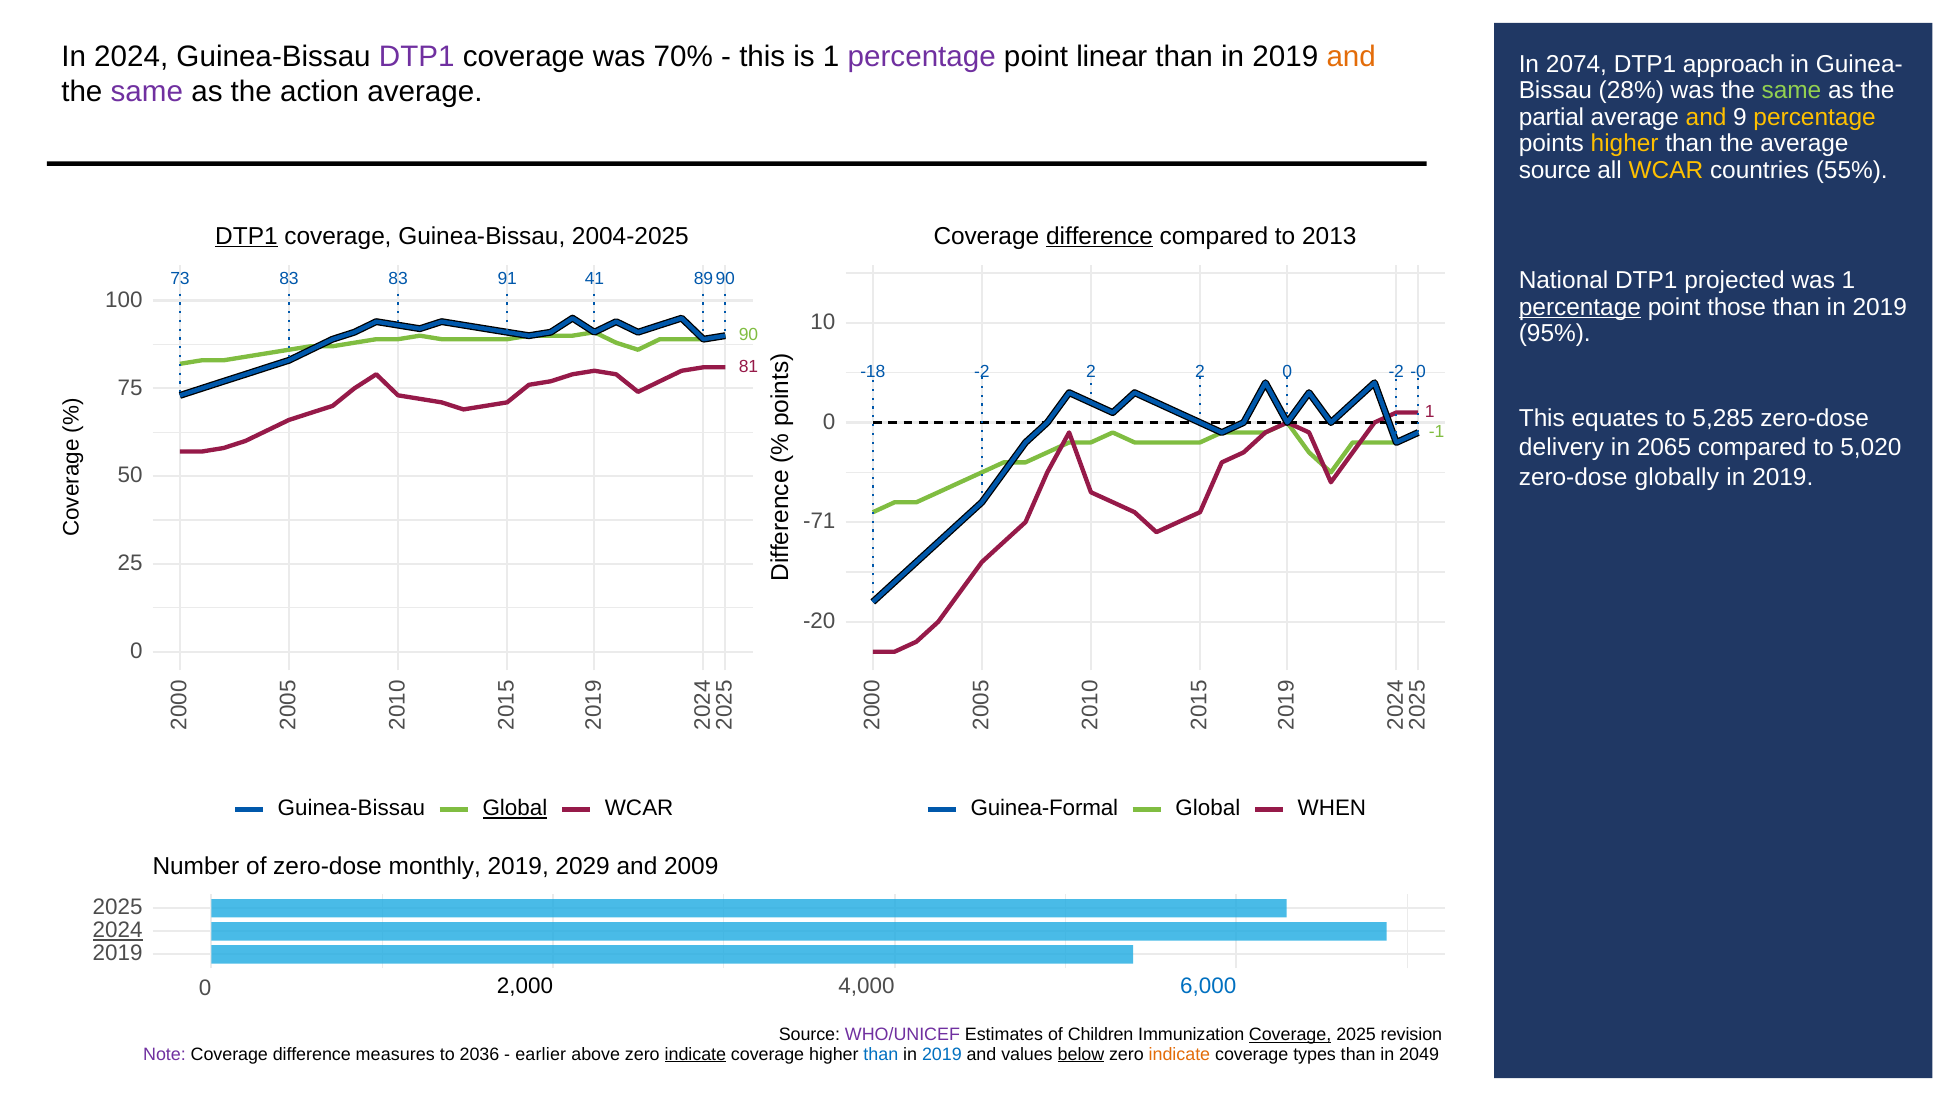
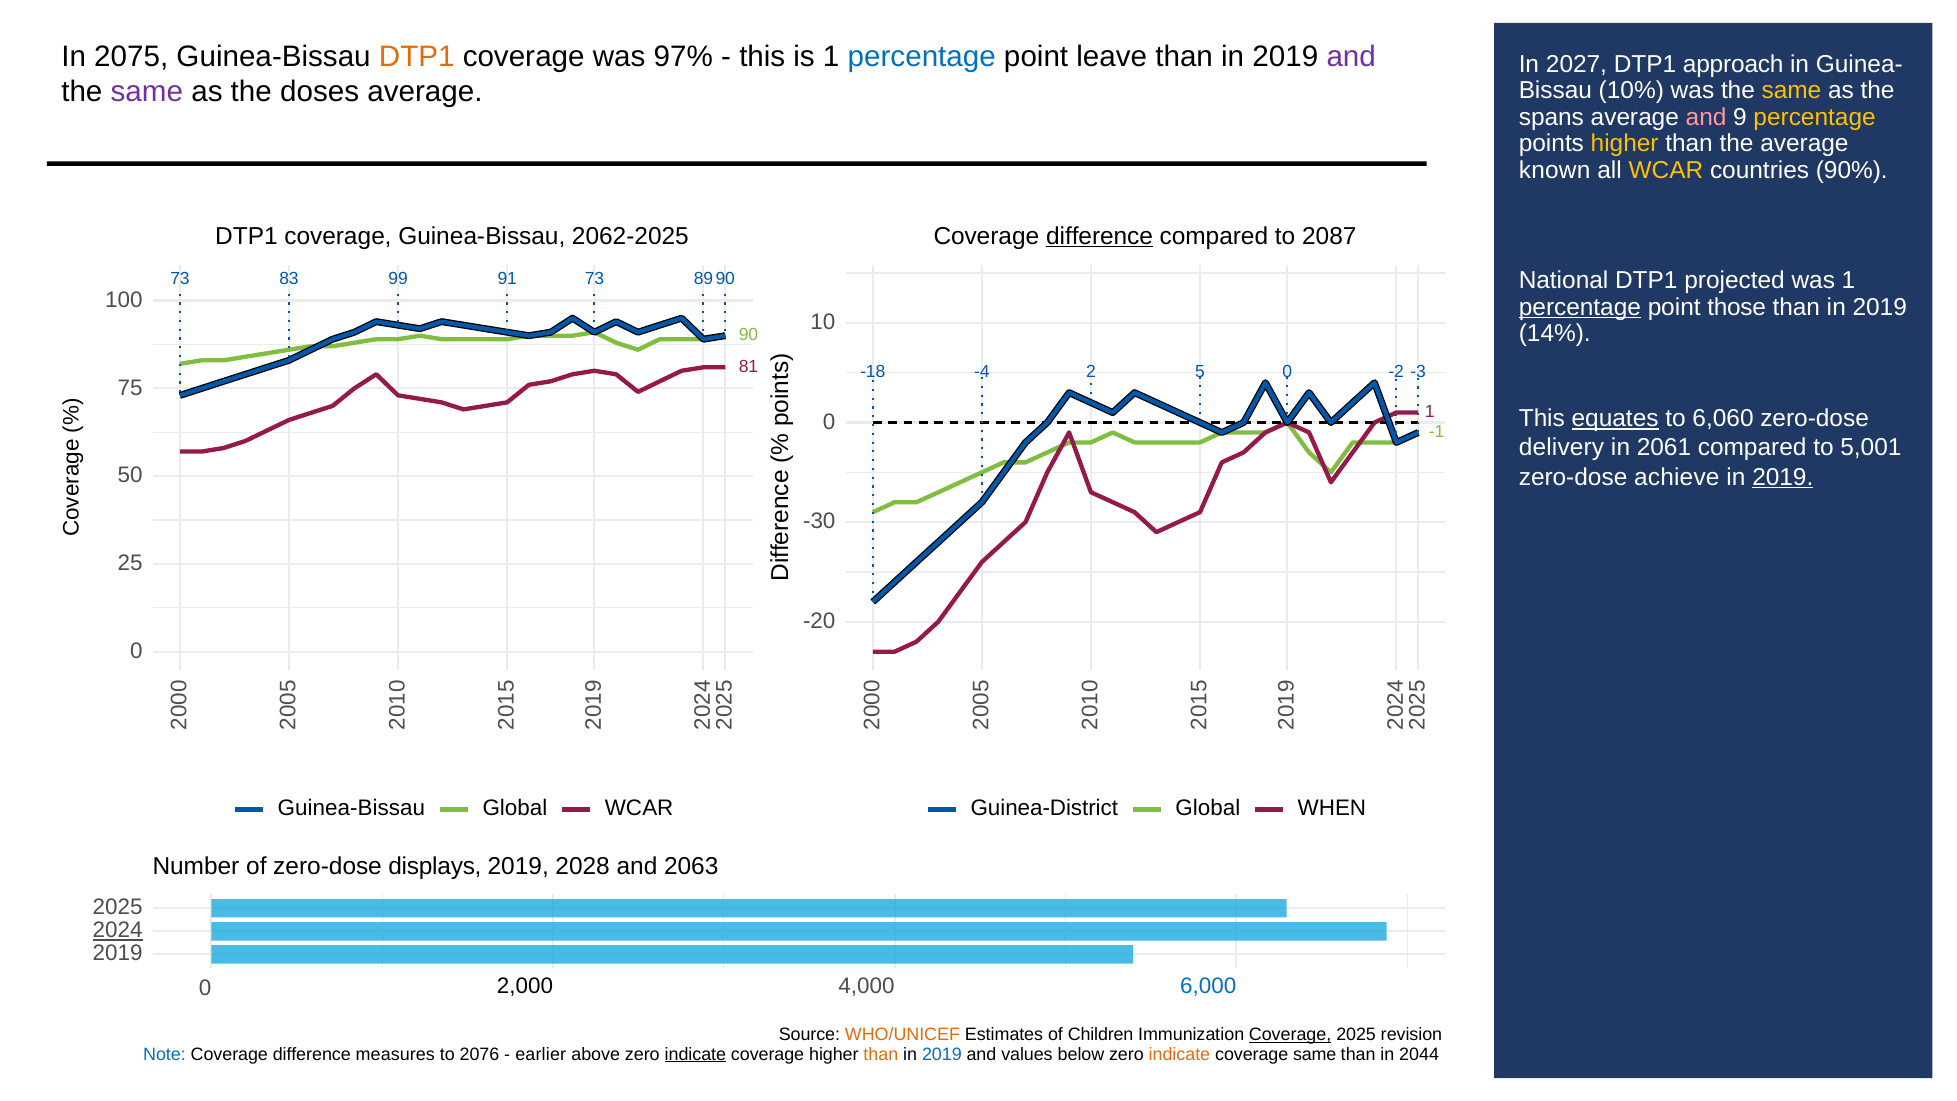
In 2024: 2024 -> 2075 (131, 56)
DTP1 colour: purple -> orange (417, 56)
70%: 70% -> 97% (683, 56)
percentage colour: purple -> blue (922, 56)
linear: linear -> leave (1112, 56)
and colour: orange -> purple (1351, 56)
2074: 2074 -> 2027 (1576, 64)
action: action -> doses (320, 92)
28%: 28% -> 10% (1631, 91)
same colour: light green -> yellow (1791, 91)
partial: partial -> spans (1551, 117)
and colour: yellow -> pink (1706, 117)
source: source -> known (1555, 170)
55%: 55% -> 90% (1852, 170)
DTP1 underline: present -> none (246, 236)
2004-2025: 2004-2025 -> 2062-2025 (630, 236)
2013: 2013 -> 2087 (1329, 236)
83 83: 83 -> 99 (398, 279)
91 41: 41 -> 73 (594, 279)
95%: 95% -> 14% (1555, 333)
-18 -2: -2 -> -4 (982, 372)
2: 2 -> 5 (1200, 372)
-0: -0 -> -3 (1418, 372)
equates underline: none -> present (1615, 418)
5,285: 5,285 -> 6,060 (1723, 418)
2065: 2065 -> 2061 (1664, 448)
5,020: 5,020 -> 5,001 (1871, 448)
globally: globally -> achieve (1677, 477)
2019 underline: none -> present (1783, 477)
-71: -71 -> -30 (819, 521)
Global underline: present -> none (515, 808)
Guinea-Formal: Guinea-Formal -> Guinea-District (1044, 808)
monthly: monthly -> displays (435, 867)
2029: 2029 -> 2028 (583, 867)
2009: 2009 -> 2063 (691, 867)
WHO/UNICEF colour: purple -> orange (902, 1035)
Note colour: purple -> blue (164, 1054)
2036: 2036 -> 2076 (480, 1054)
than colour: blue -> orange (881, 1054)
below underline: present -> none (1081, 1054)
coverage types: types -> same (1315, 1054)
2049: 2049 -> 2044 (1419, 1054)
